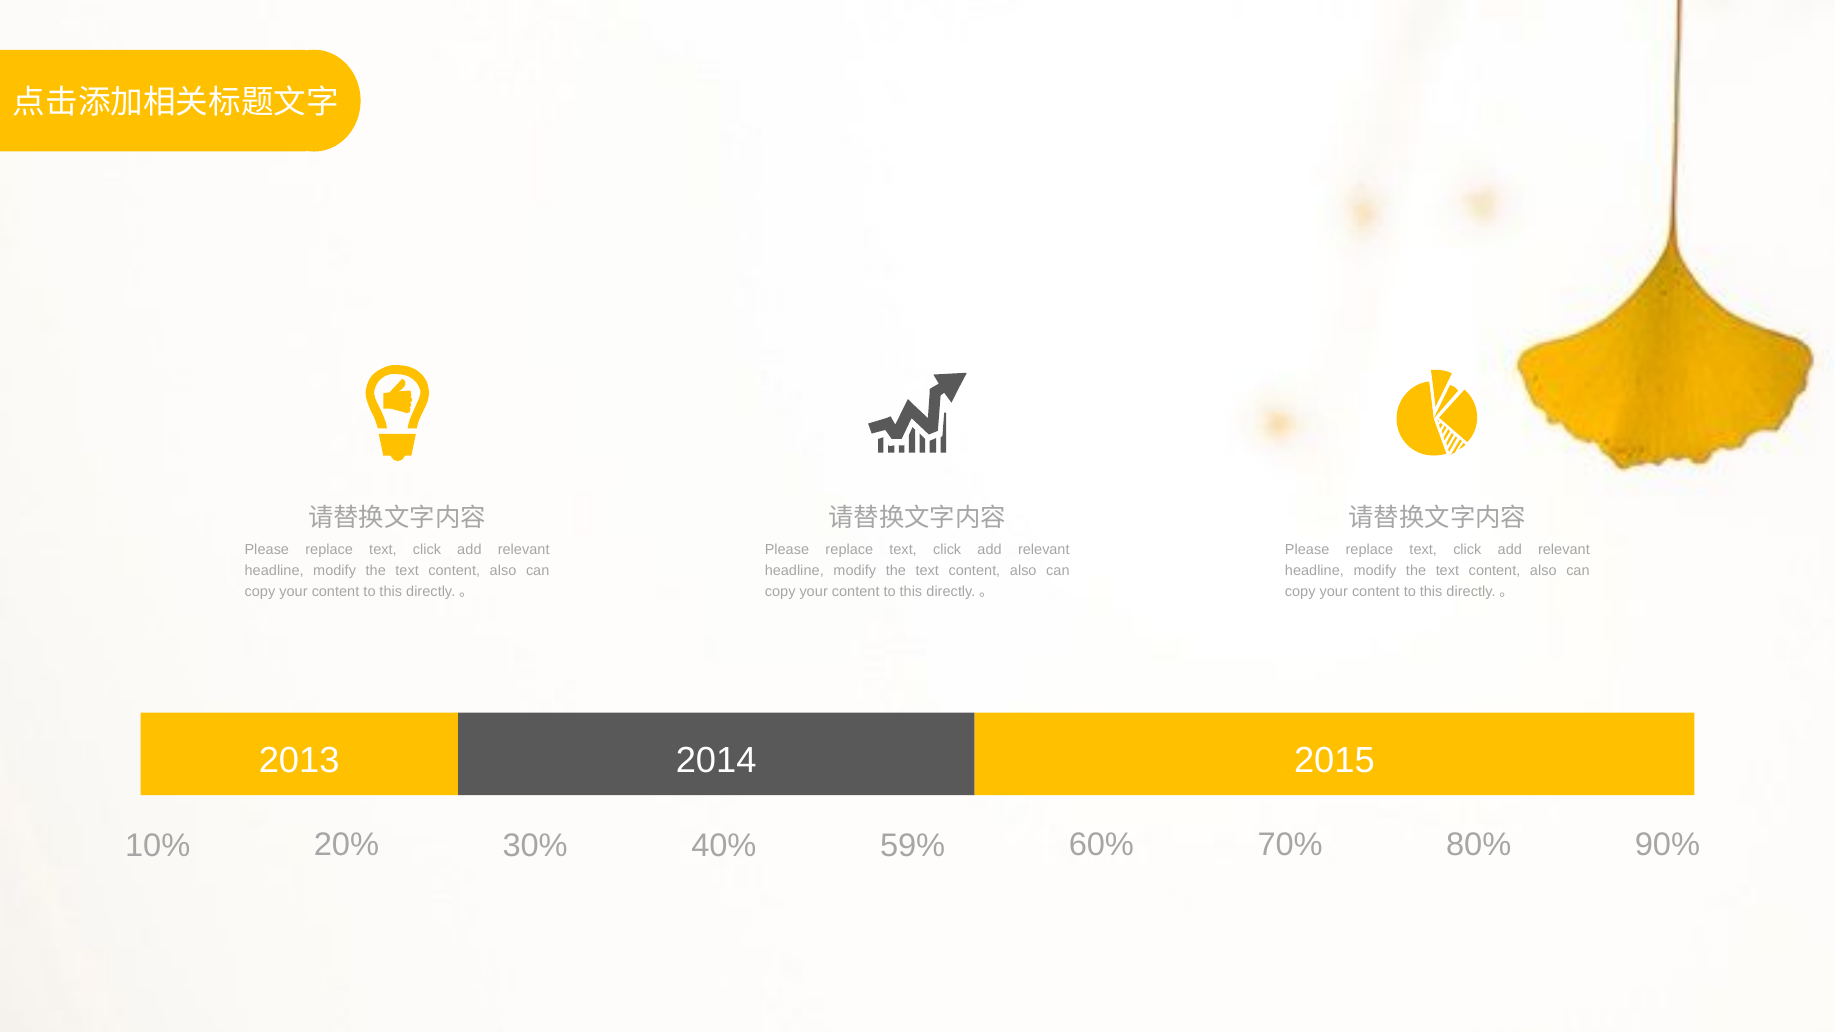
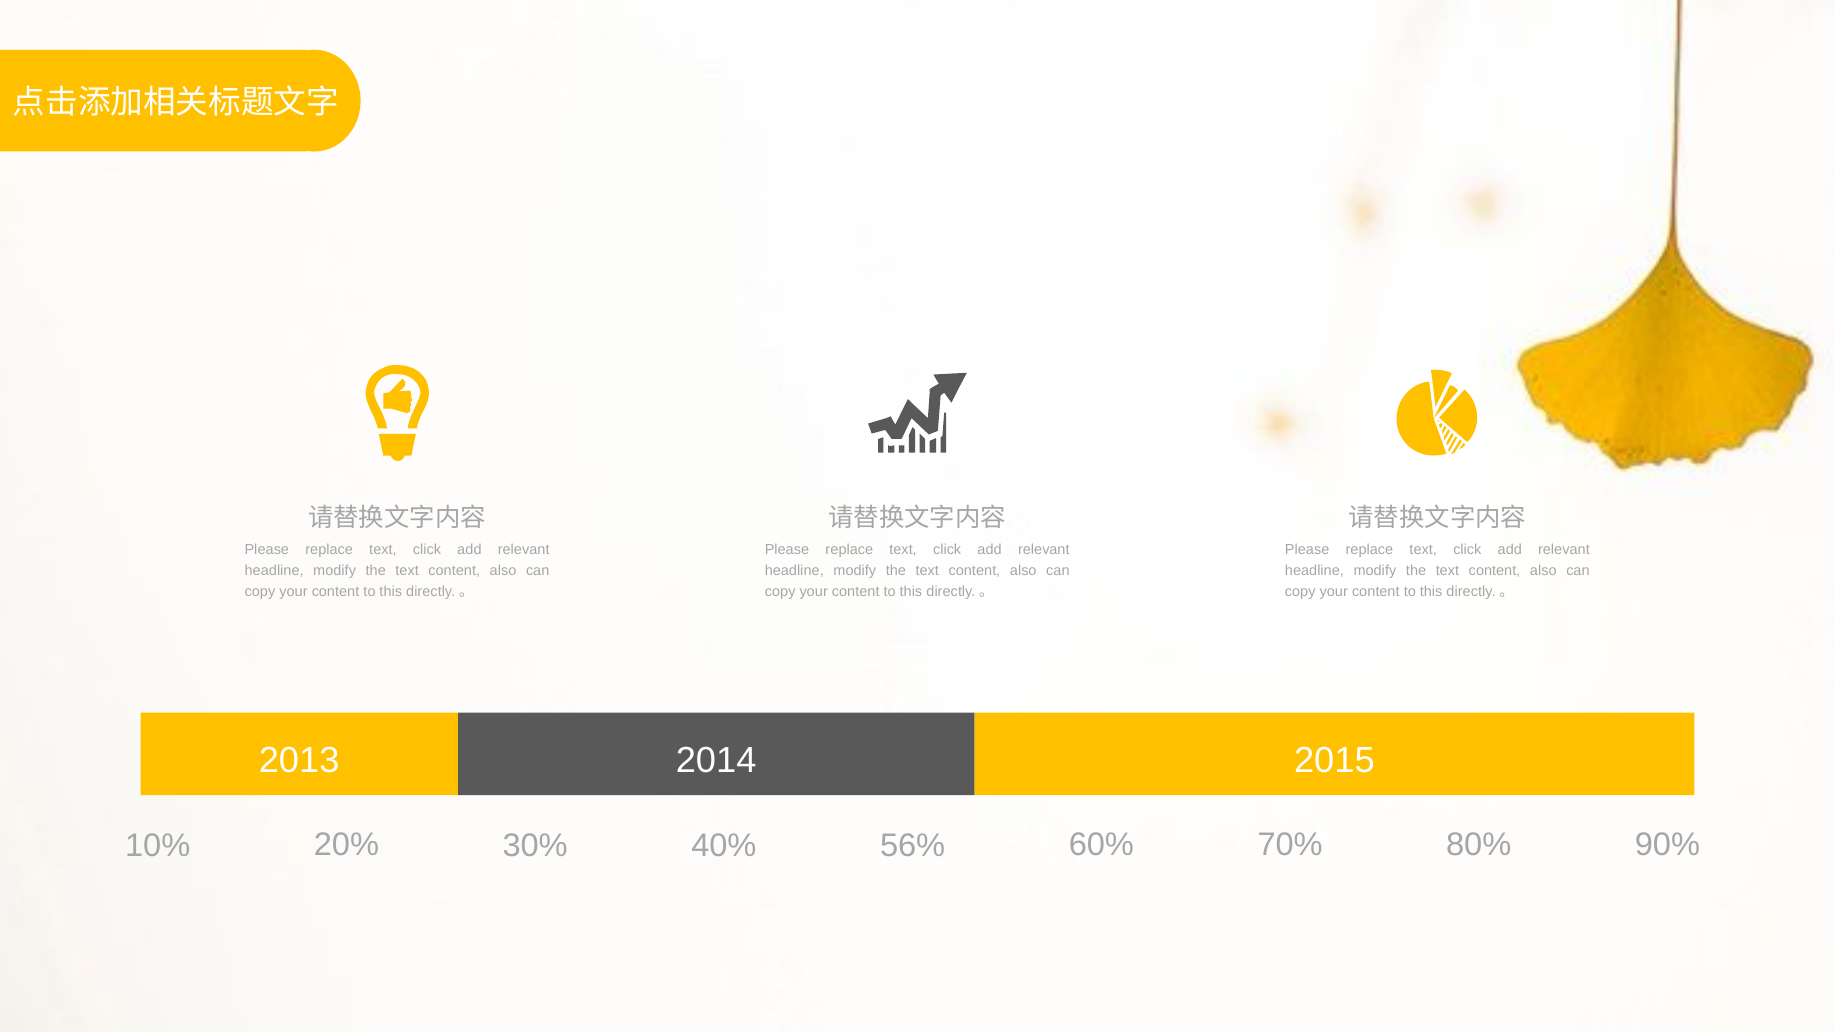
59%: 59% -> 56% (913, 846)
